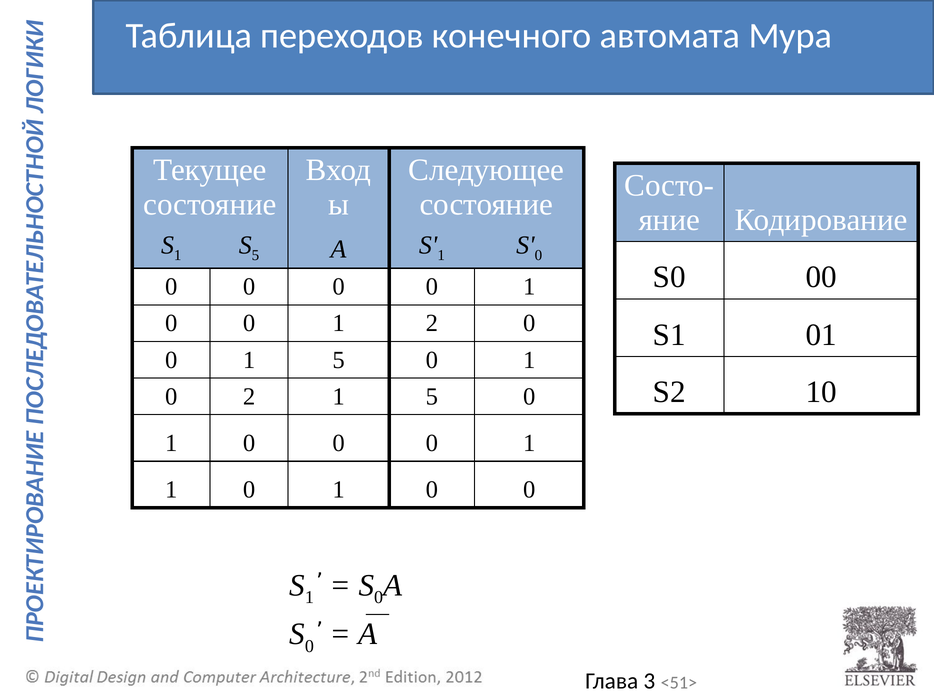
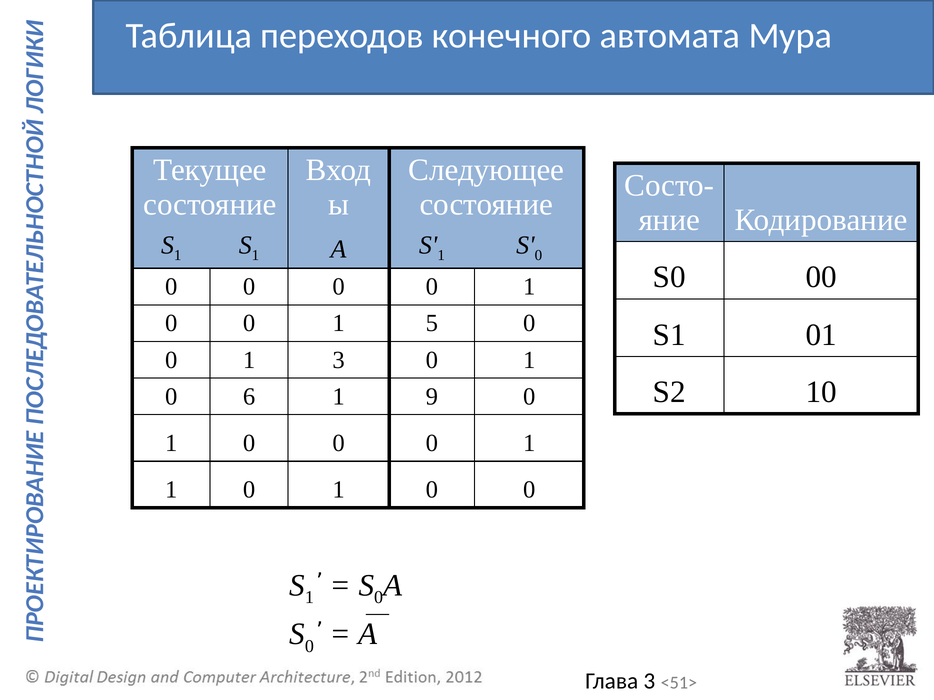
5: 5 -> 1 (256, 256)
1 2: 2 -> 5 (432, 324)
0 1 5: 5 -> 3 (339, 360)
0 2: 2 -> 6 (249, 397)
5: 5 -> 9 (432, 397)
